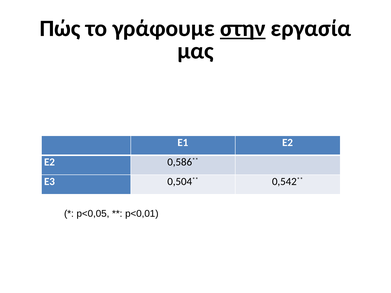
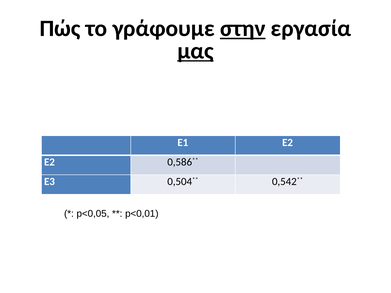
μας underline: none -> present (195, 51)
